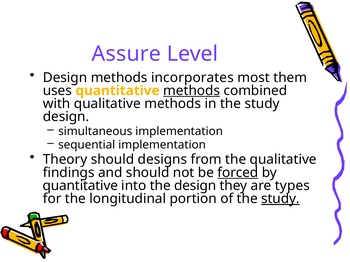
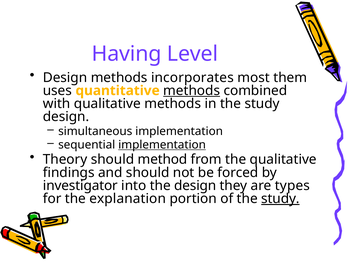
Assure: Assure -> Having (127, 54)
implementation underline: none -> present (162, 145)
designs: designs -> method (163, 160)
forced underline: present -> none (238, 173)
quantitative: quantitative -> investigator (80, 186)
longitudinal: longitudinal -> explanation (128, 199)
